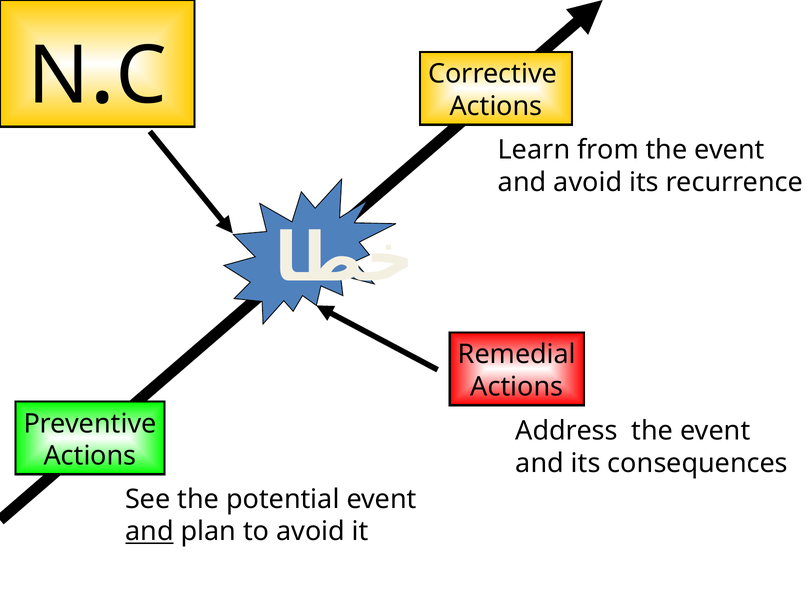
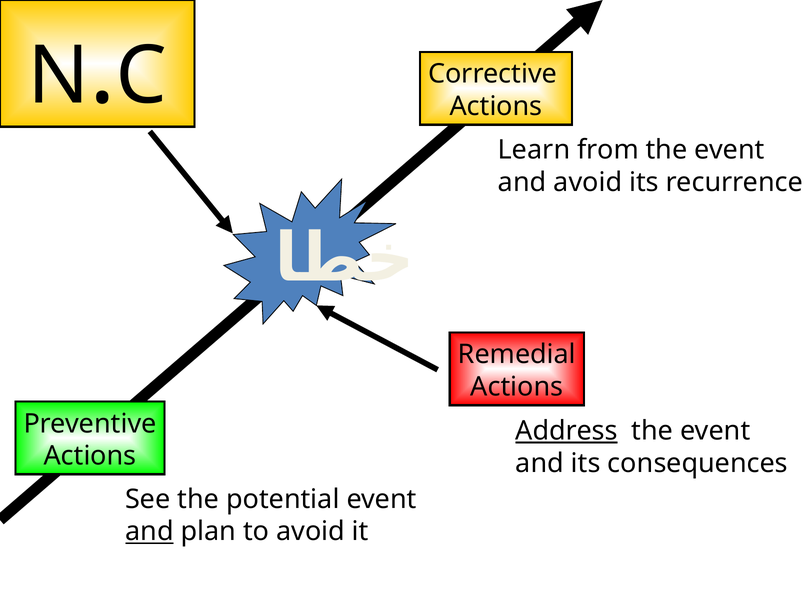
Address underline: none -> present (567, 431)
